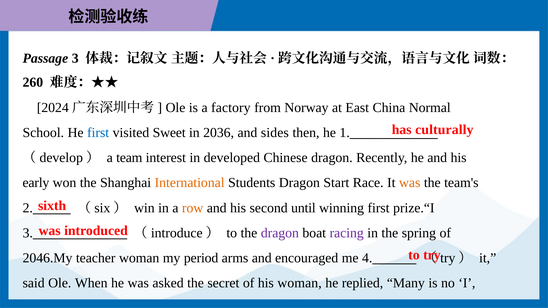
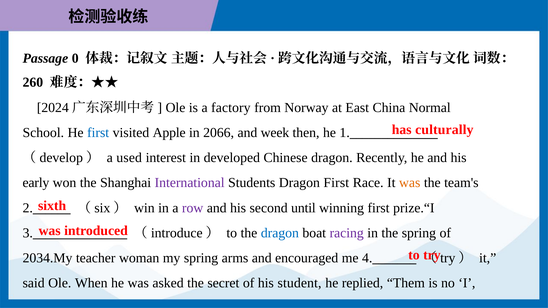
Passage 3: 3 -> 0 (75, 58)
Sweet: Sweet -> Apple (169, 133)
2036: 2036 -> 2066 (219, 133)
sides: sides -> week (275, 133)
team: team -> used (129, 158)
International colour: orange -> purple (190, 183)
Dragon Start: Start -> First (336, 183)
row colour: orange -> purple (193, 208)
dragon colour: purple -> blue (280, 233)
2046.My: 2046.My -> 2034.My (48, 258)
my period: period -> spring (201, 258)
his woman: woman -> student (300, 283)
Many: Many -> Them (406, 283)
